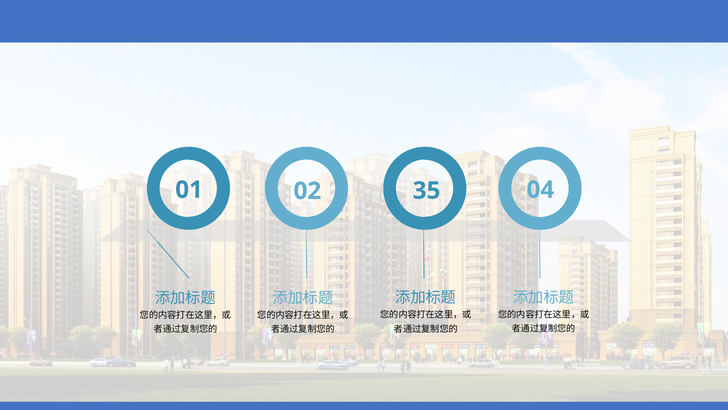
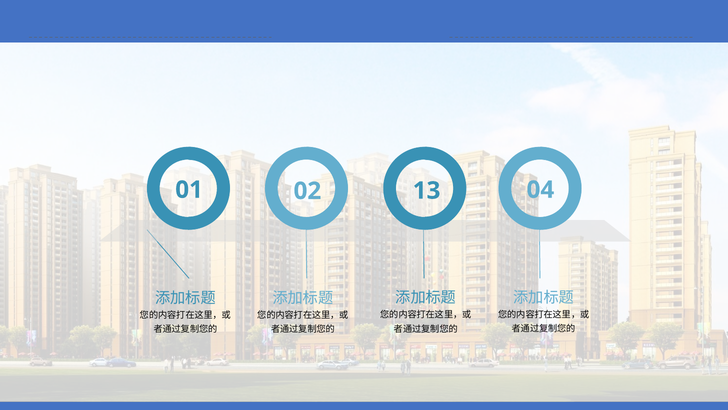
35: 35 -> 13 (427, 190)
